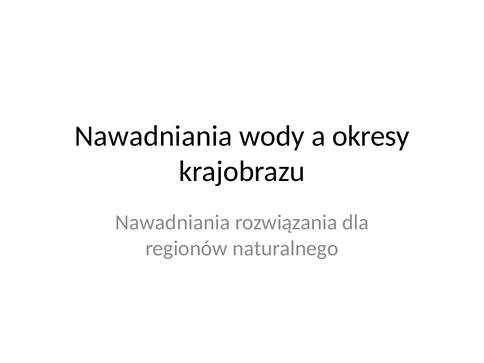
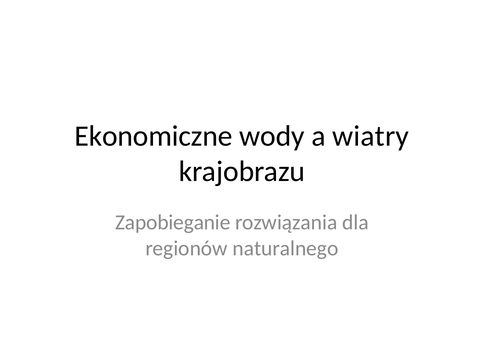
Nawadniania: Nawadniania -> Ekonomiczne (154, 136)
okresy: okresy -> wiatry (371, 136)
Nawadniania: Nawadniania -> Zapobieganie (173, 223)
